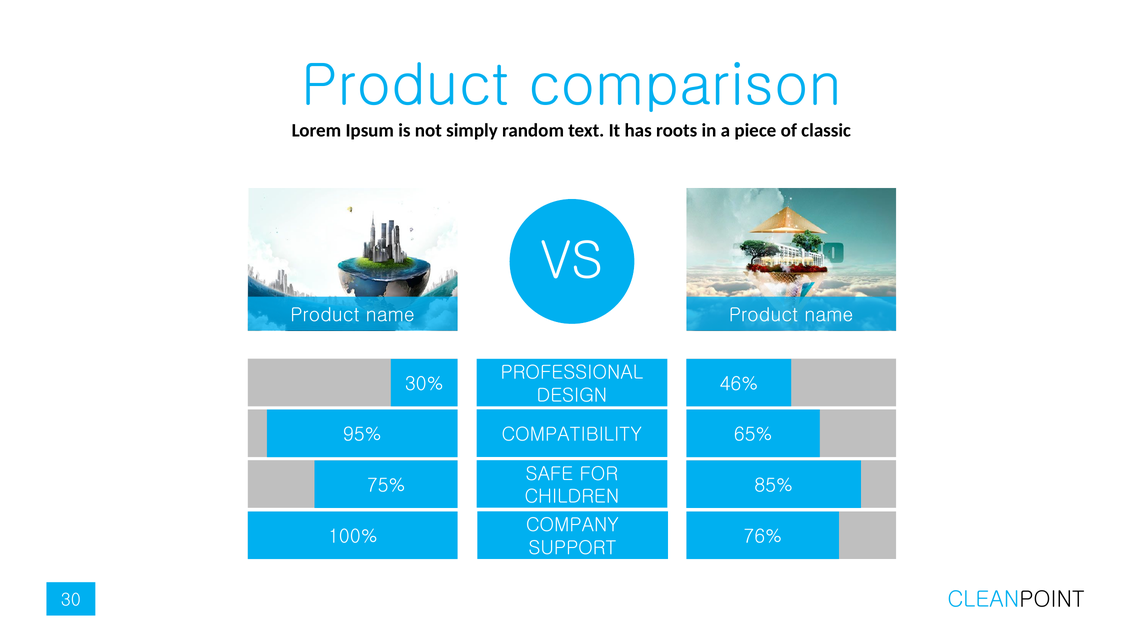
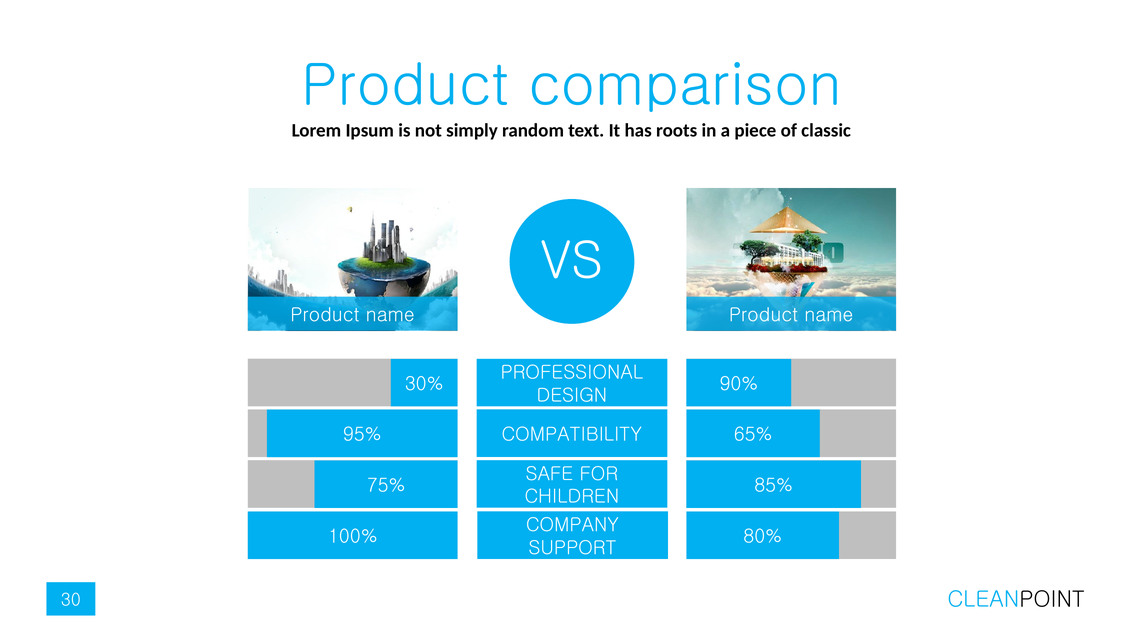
46%: 46% -> 90% (739, 384)
76%: 76% -> 80% (763, 537)
